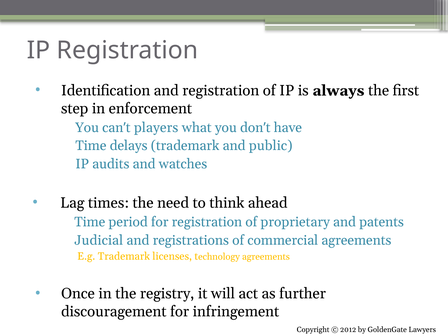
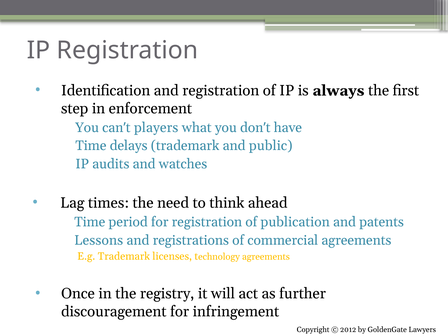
proprietary: proprietary -> publication (295, 222)
Judicial: Judicial -> Lessons (99, 240)
